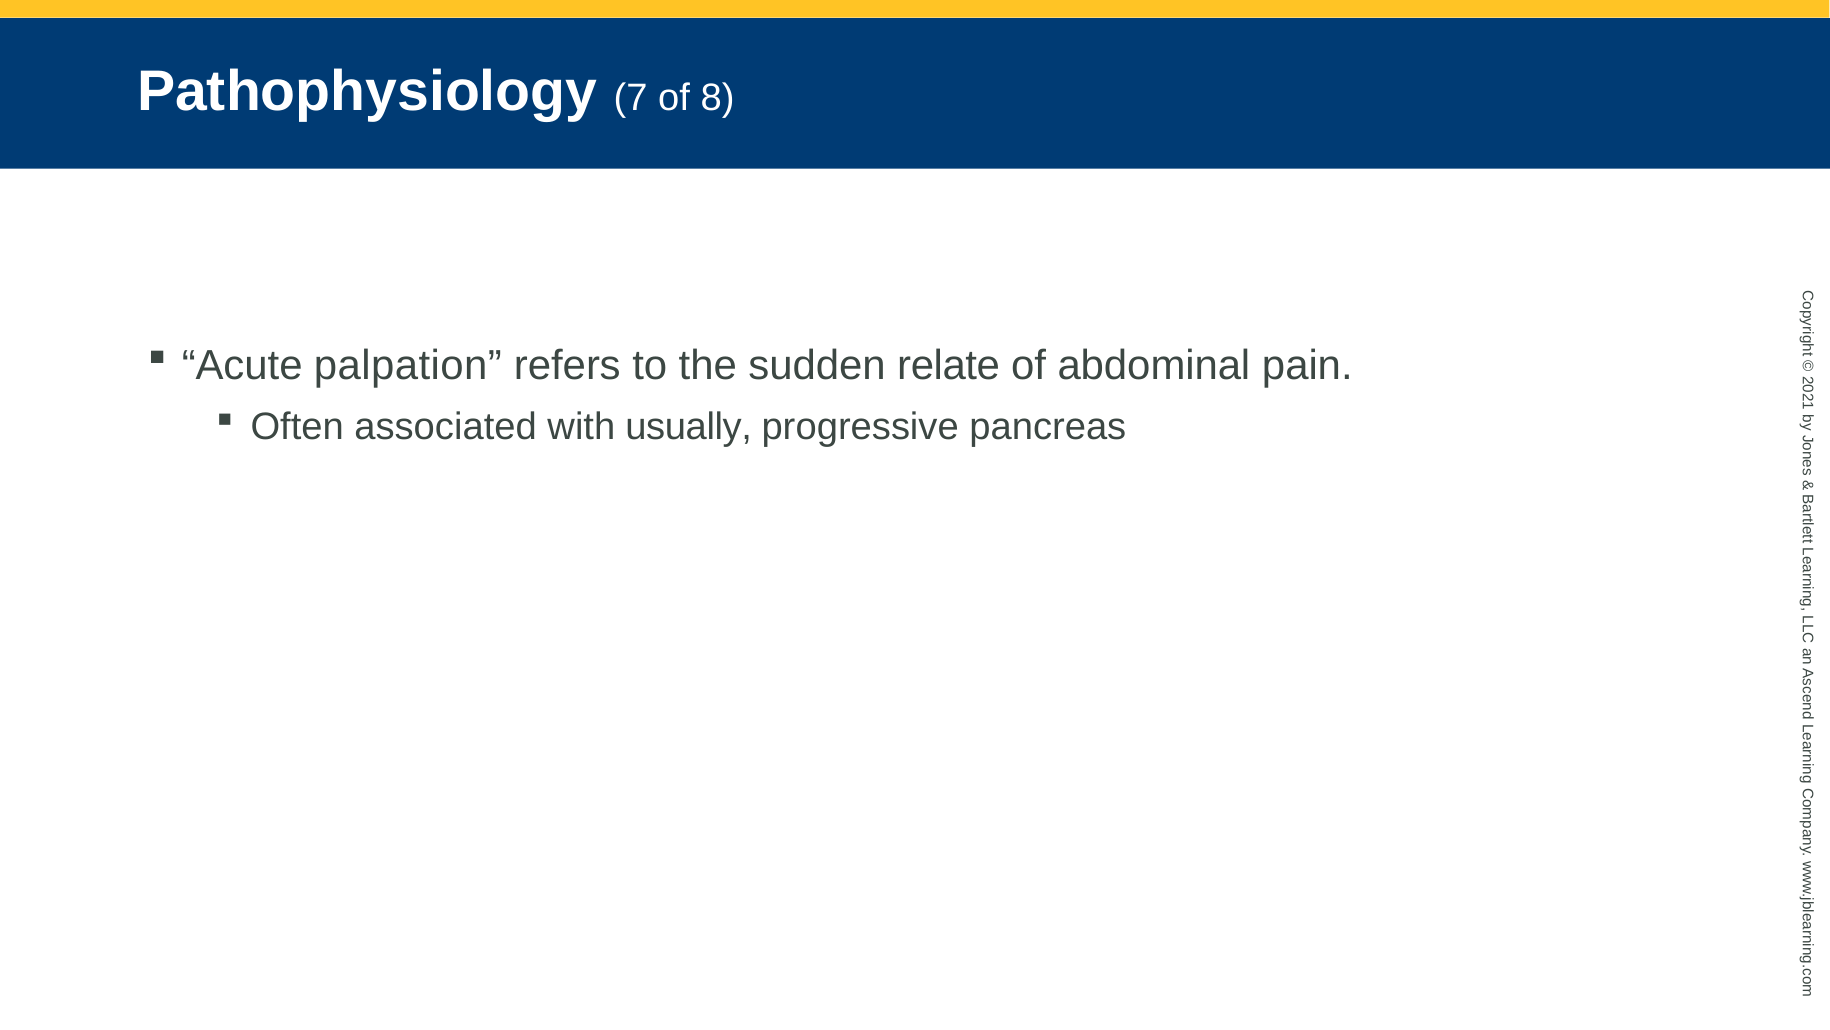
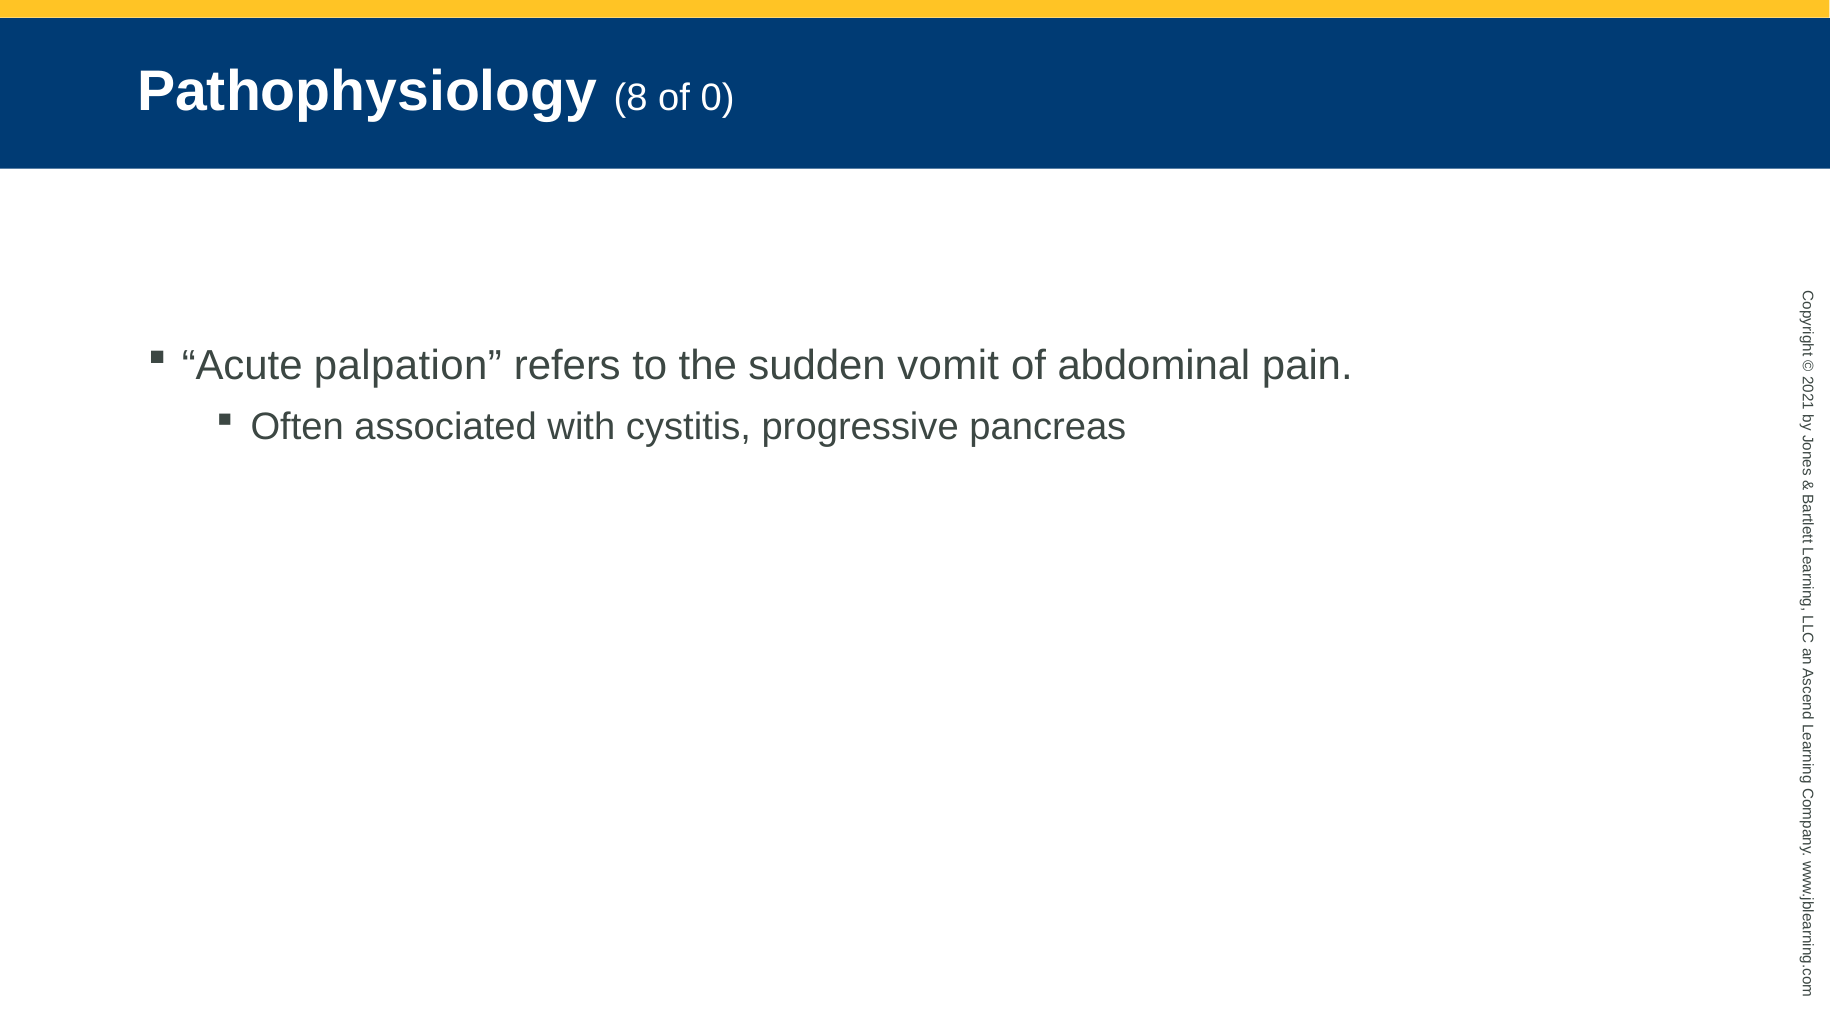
7: 7 -> 8 (631, 98)
of 8: 8 -> 0 (718, 98)
relate: relate -> vomit (948, 366)
usually: usually -> cystitis (688, 427)
